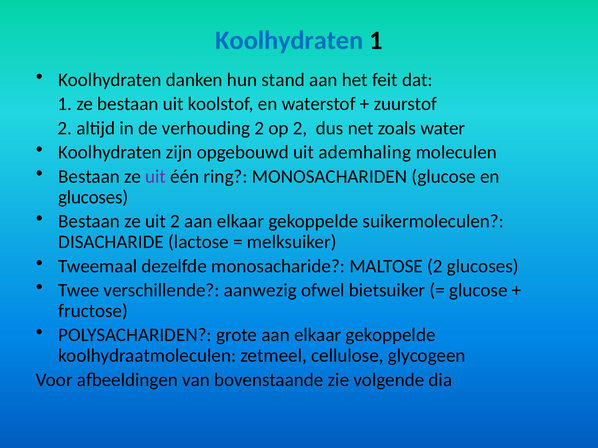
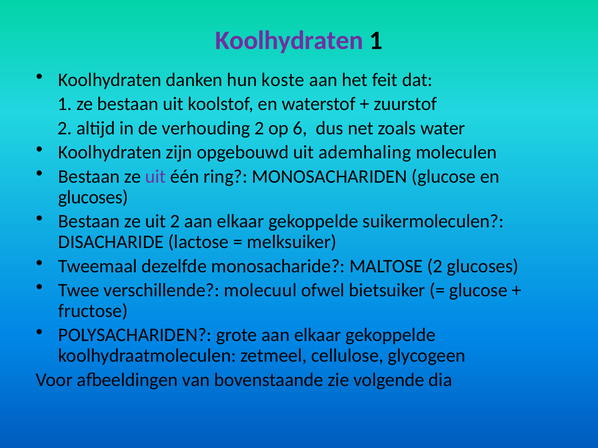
Koolhydraten colour: blue -> purple (289, 41)
stand: stand -> koste (283, 80)
op 2: 2 -> 6 (300, 128)
aanwezig: aanwezig -> molecuul (260, 291)
